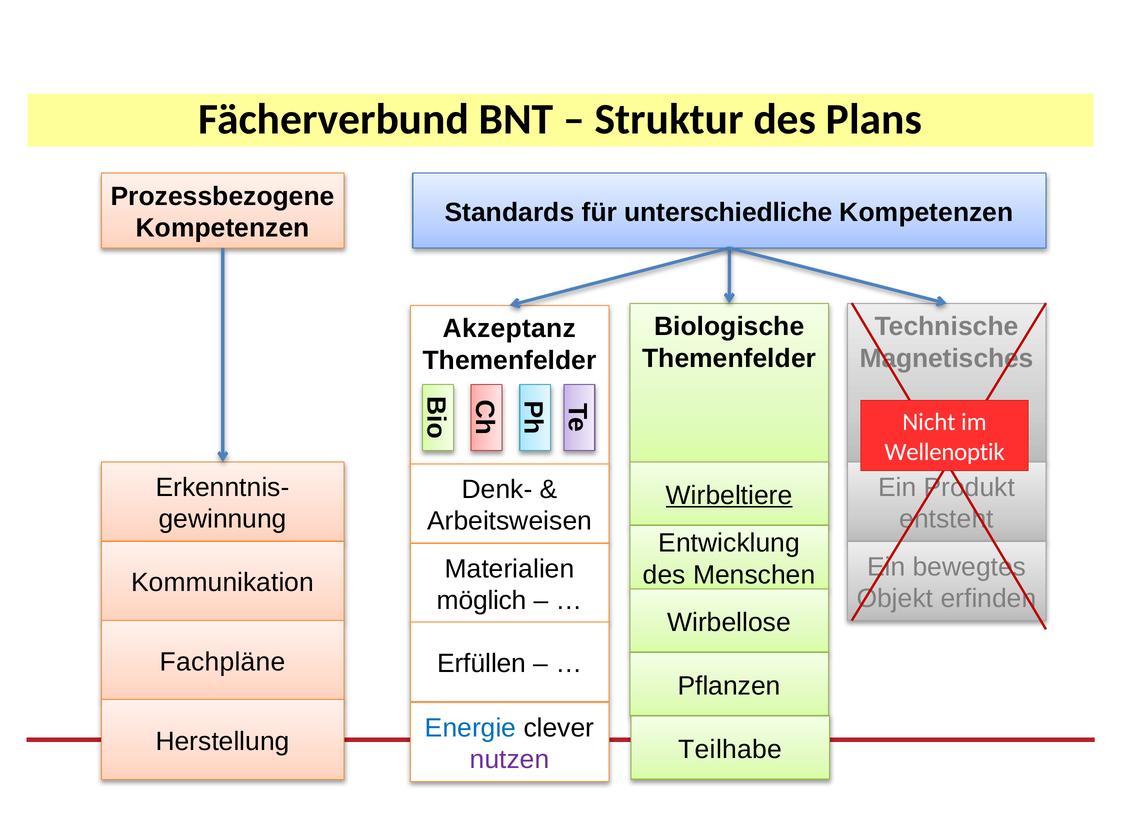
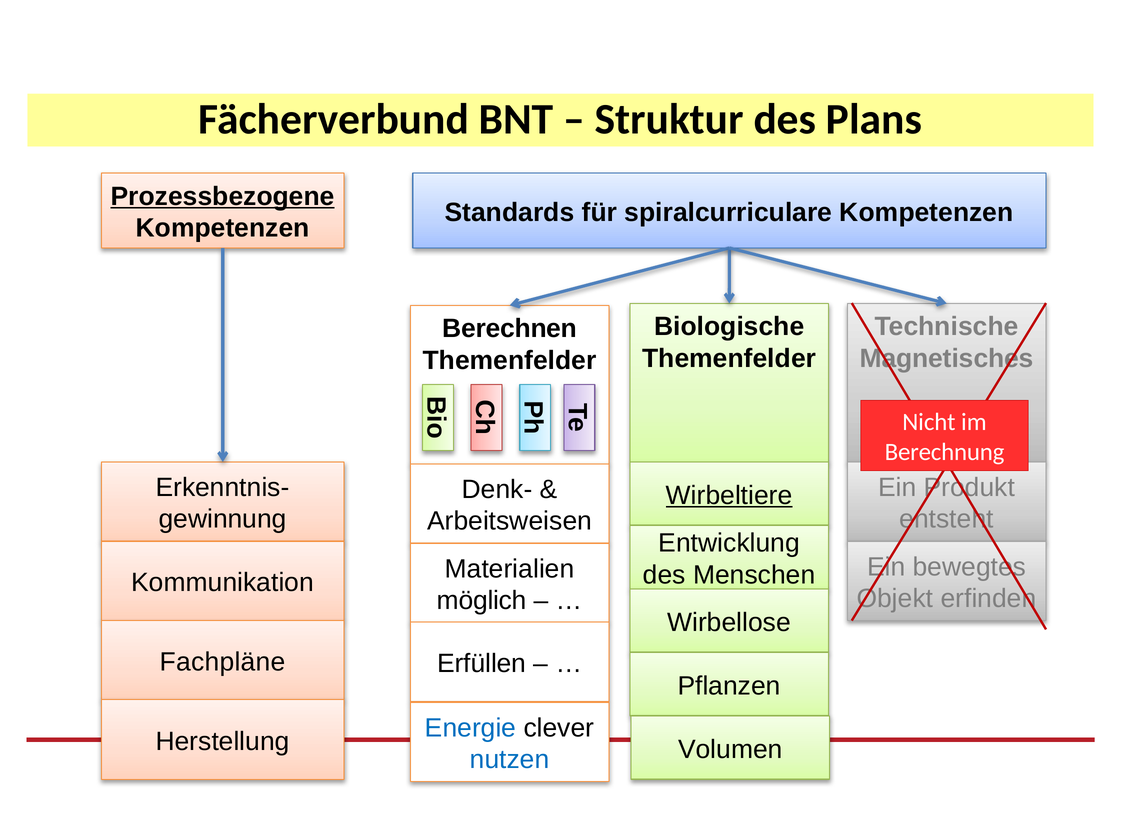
Prozessbezogene underline: none -> present (223, 197)
unterschiedliche: unterschiedliche -> spiralcurriculare (728, 213)
Akzeptanz: Akzeptanz -> Berechnen (510, 329)
Wellenoptik: Wellenoptik -> Berechnung (945, 452)
Teilhabe: Teilhabe -> Volumen (730, 750)
nutzen colour: purple -> blue (510, 760)
